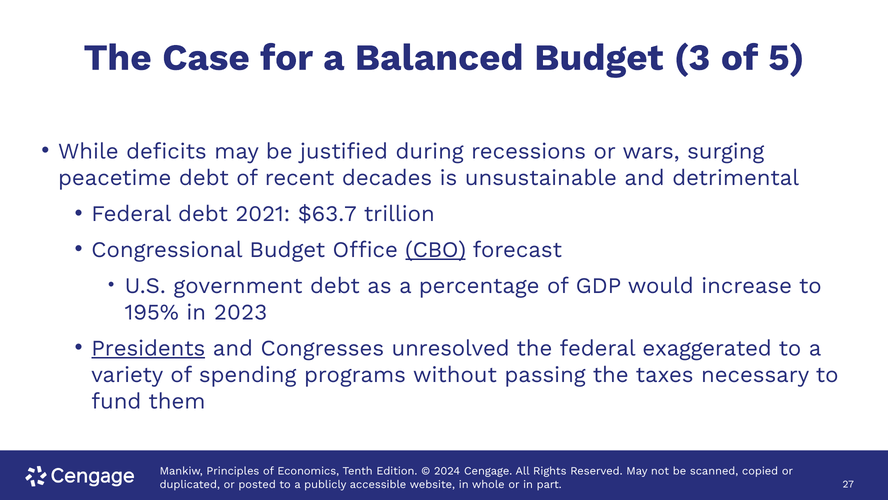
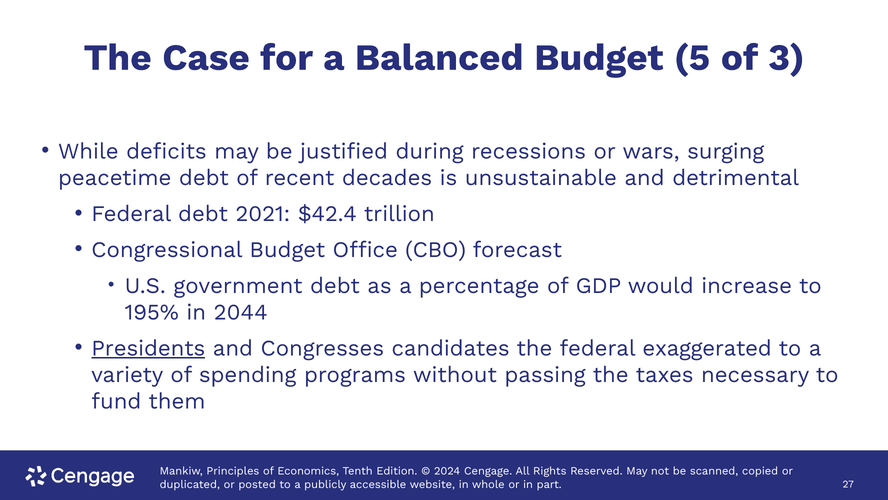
3: 3 -> 5 (692, 58)
5: 5 -> 3 (786, 58)
$63.7: $63.7 -> $42.4 (327, 214)
CBO underline: present -> none (436, 250)
2023: 2023 -> 2044 (241, 312)
unresolved: unresolved -> candidates (451, 348)
